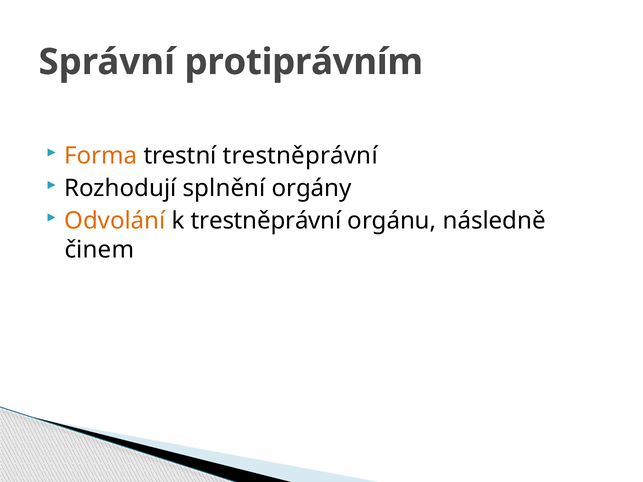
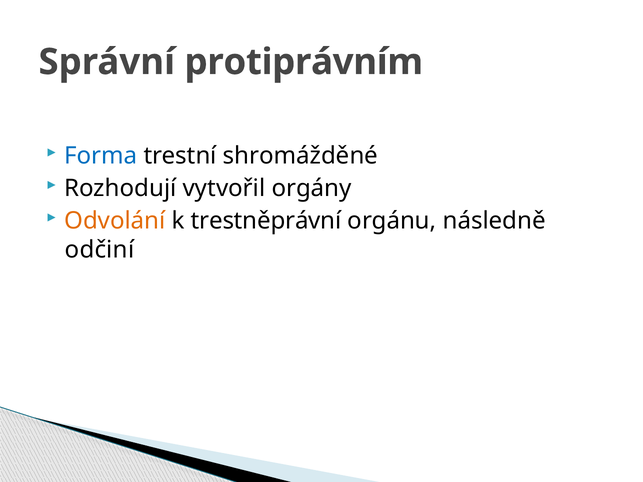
Forma colour: orange -> blue (101, 156)
trestní trestněprávní: trestněprávní -> shromážděné (300, 156)
splnění: splnění -> vytvořil (224, 189)
činem: činem -> odčiní (99, 250)
